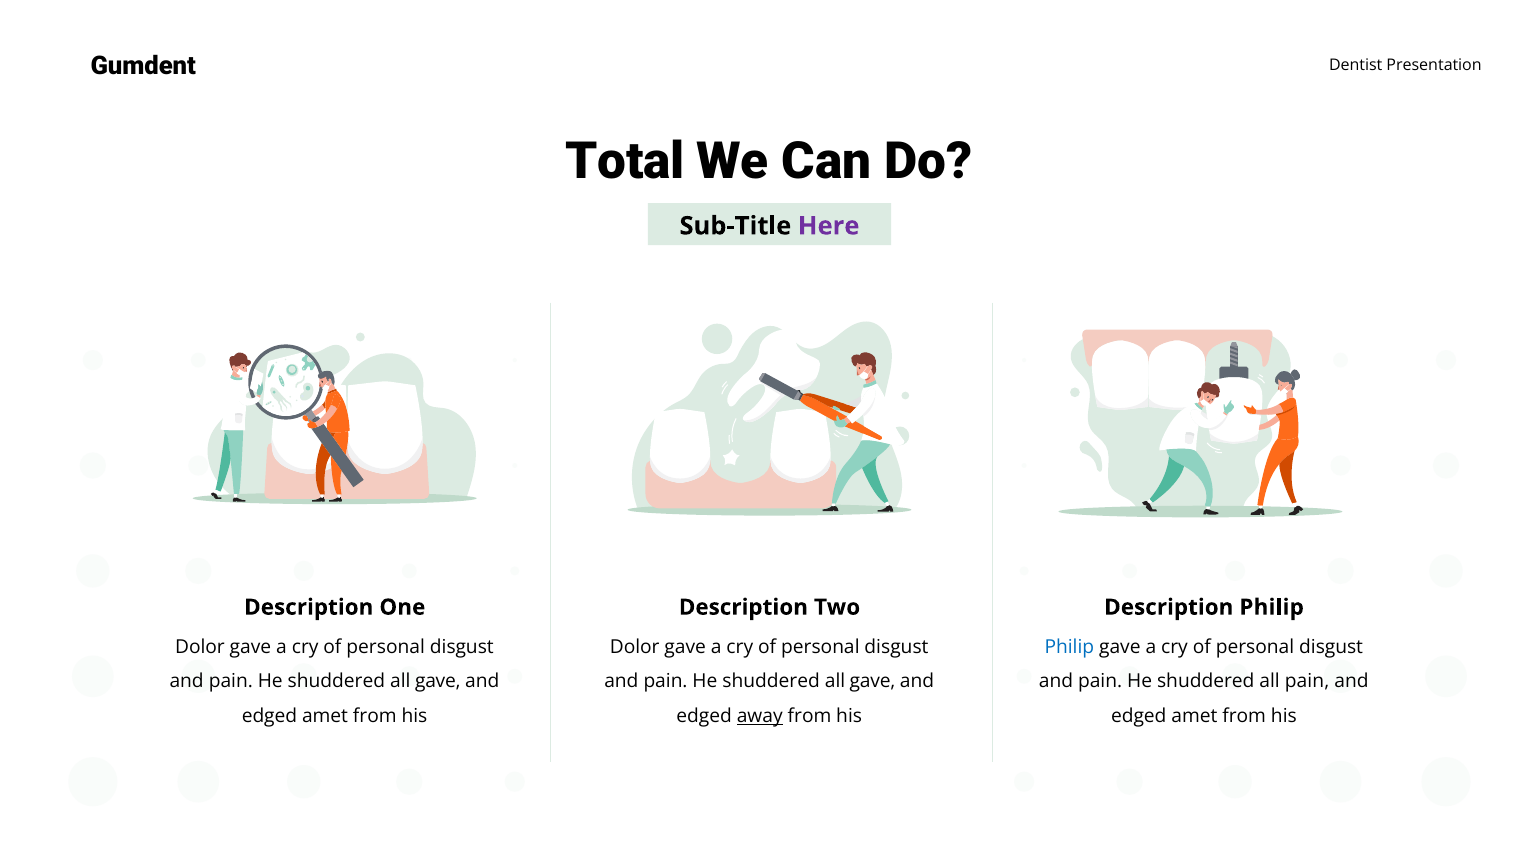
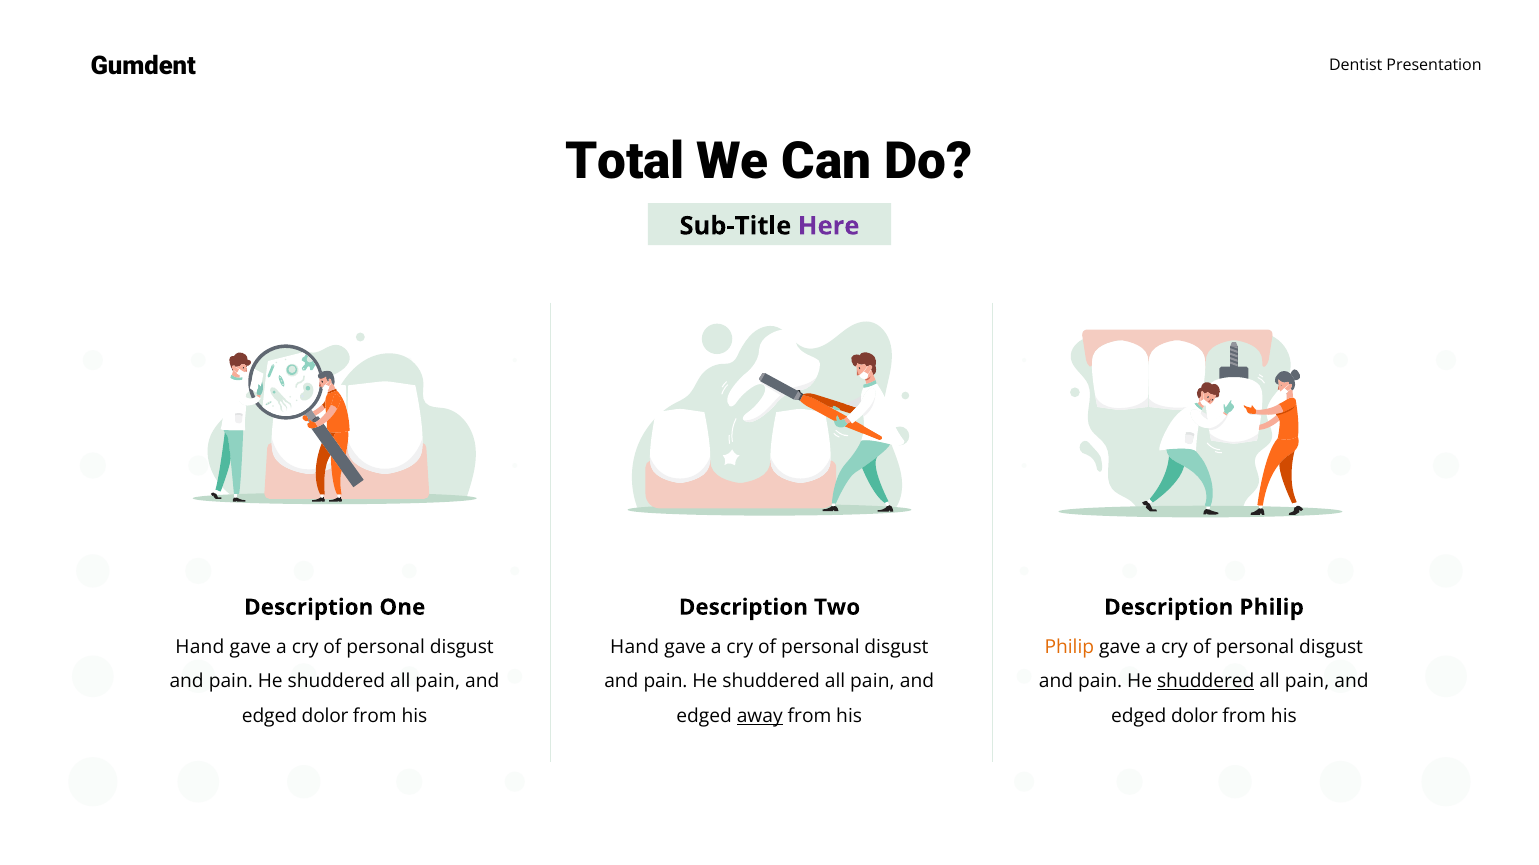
Dolor: Dolor -> Hand (200, 647)
Dolor: Dolor -> Hand (635, 647)
Philip colour: blue -> orange (1069, 647)
gave: gave -> pain (438, 682)
gave: gave -> pain (872, 682)
shuddered underline: none -> present (1206, 682)
amet: amet -> dolor (325, 717)
amet: amet -> dolor (1194, 717)
